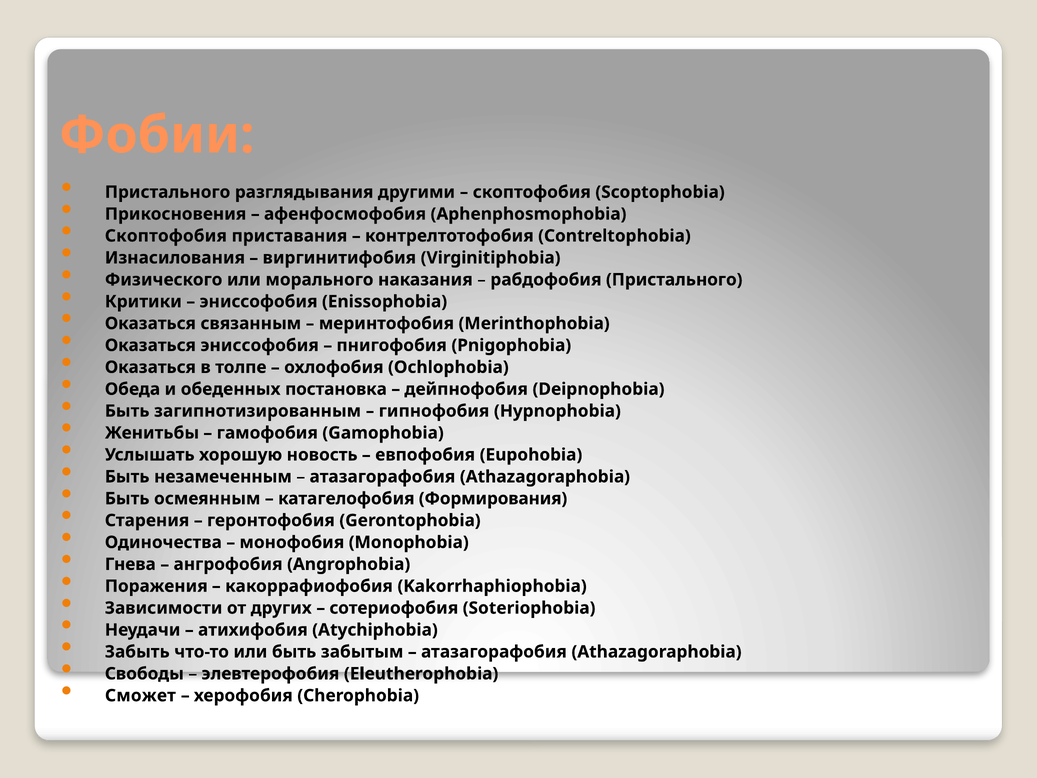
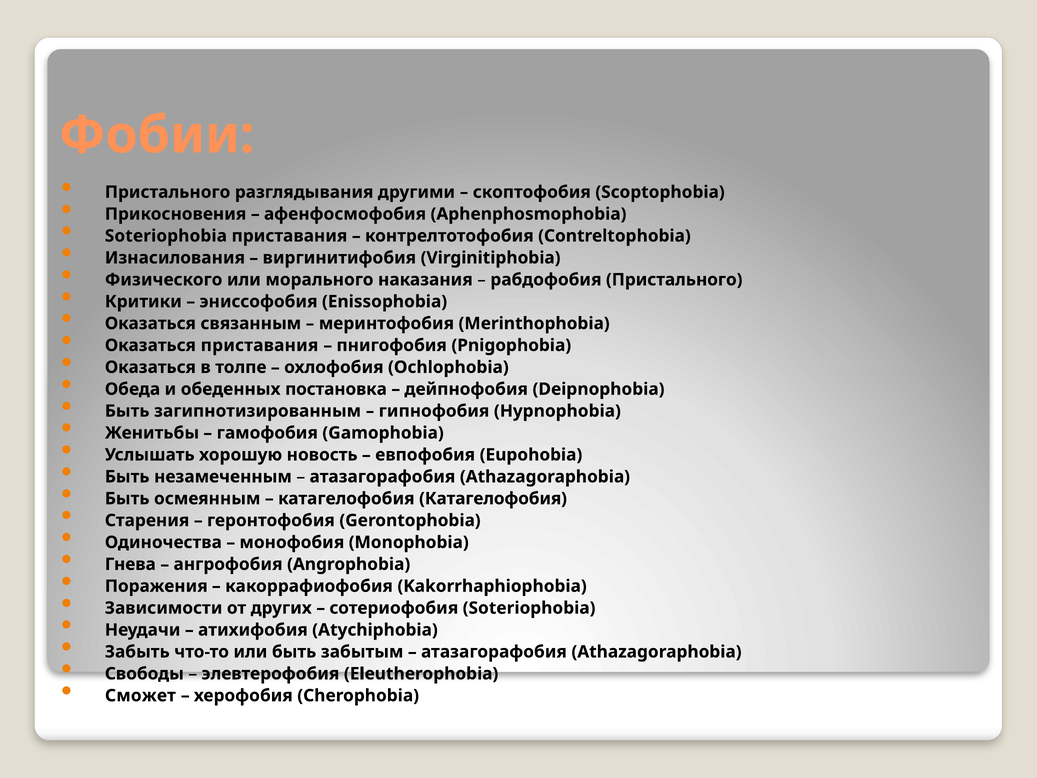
Скоптофобия: Скоптофобия -> Soteriophobia (166, 236)
Оказаться эниссофобия: эниссофобия -> приставания (260, 345)
катагелофобия Формирования: Формирования -> Катагелофобия (493, 498)
